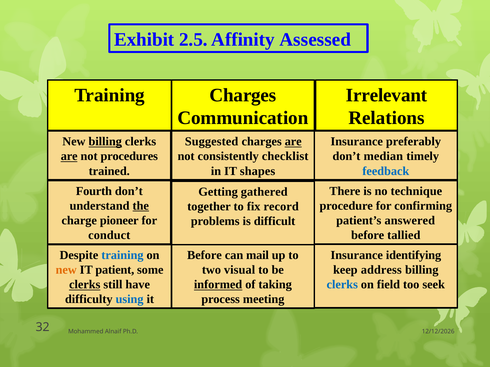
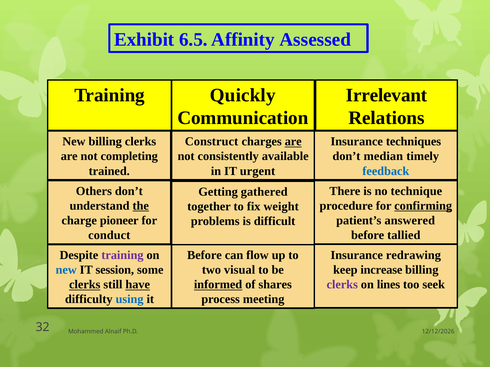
2.5: 2.5 -> 6.5 (193, 40)
Training Charges: Charges -> Quickly (243, 95)
billing underline: present -> none (105, 142)
Suggested: Suggested -> Construct (212, 142)
preferably: preferably -> techniques (414, 142)
are underline: present -> none (69, 156)
procedures: procedures -> completing (129, 156)
checklist: checklist -> available (285, 156)
shapes: shapes -> urgent (258, 171)
Fourth: Fourth -> Others (94, 191)
confirming underline: none -> present (423, 206)
record: record -> weight (281, 207)
identifying: identifying -> redrawing (413, 255)
training colour: blue -> purple (122, 256)
mail: mail -> flow (257, 256)
address: address -> increase (381, 270)
new colour: orange -> blue (66, 270)
patient: patient -> session (115, 270)
clerks colour: blue -> purple (342, 285)
field: field -> lines (388, 285)
have underline: none -> present (138, 285)
taking: taking -> shares (275, 285)
